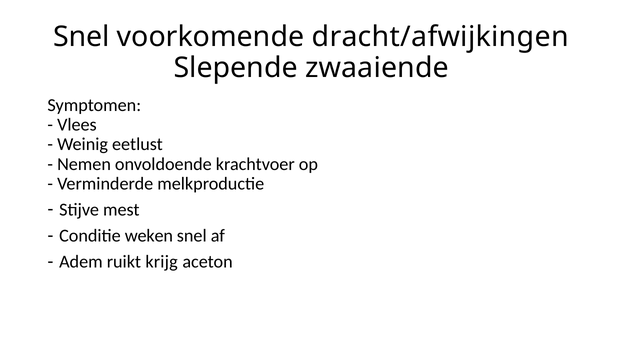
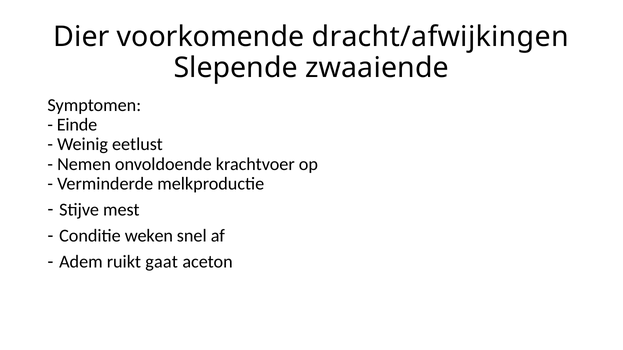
Snel: Snel -> Dier (81, 37)
Vlees: Vlees -> Einde (77, 125)
krijg: krijg -> gaat (162, 262)
